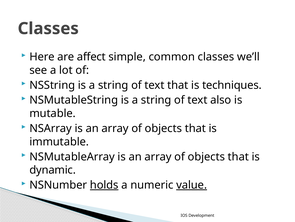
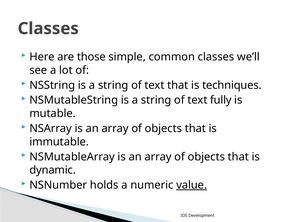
affect: affect -> those (91, 57)
also: also -> fully (221, 100)
holds underline: present -> none (104, 184)
